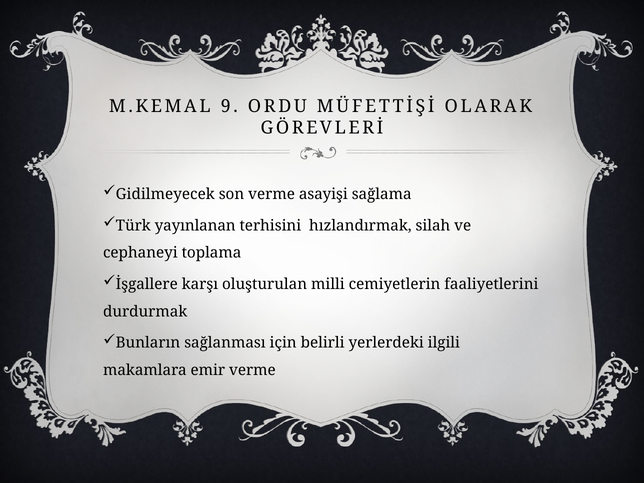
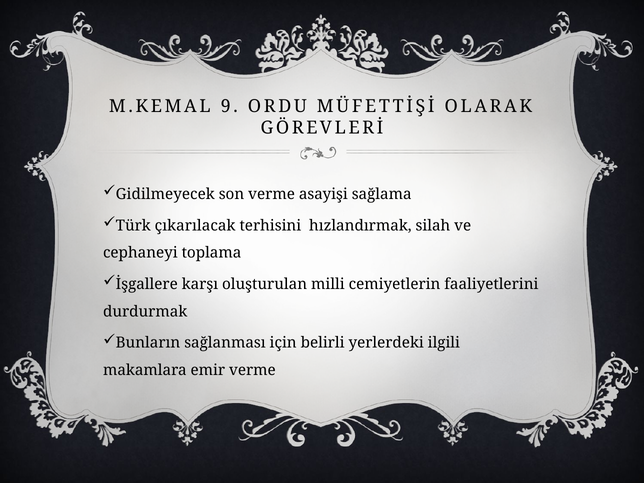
yayınlanan: yayınlanan -> çıkarılacak (195, 226)
